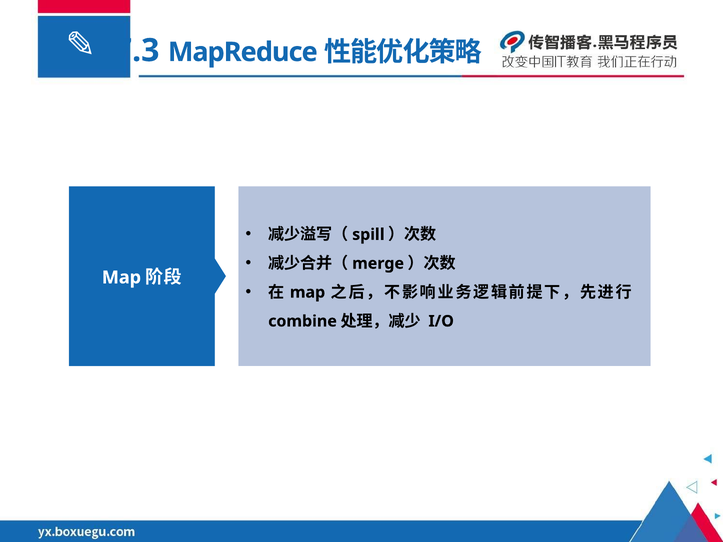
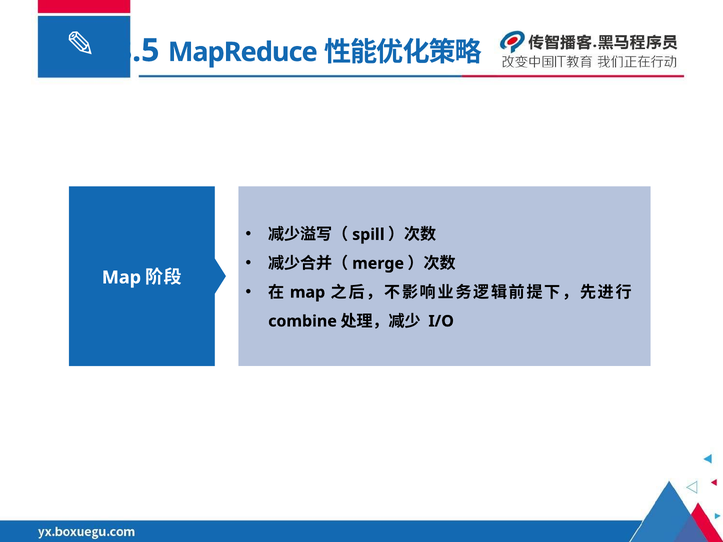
7.3: 7.3 -> 8.5 (137, 51)
